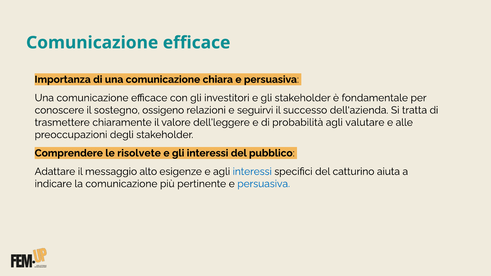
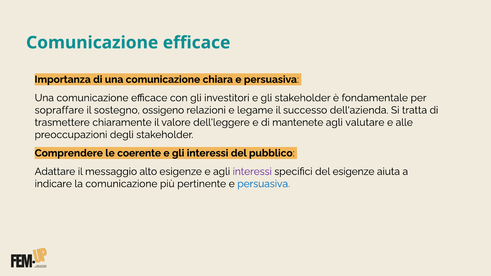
conoscere: conoscere -> sopraffare (59, 110)
seguirvi: seguirvi -> legame (255, 110)
probabilità: probabilità -> mantenete (298, 122)
risolvete: risolvete -> coerente (139, 153)
interessi colour: blue -> purple (252, 172)
del catturino: catturino -> esigenze (354, 172)
